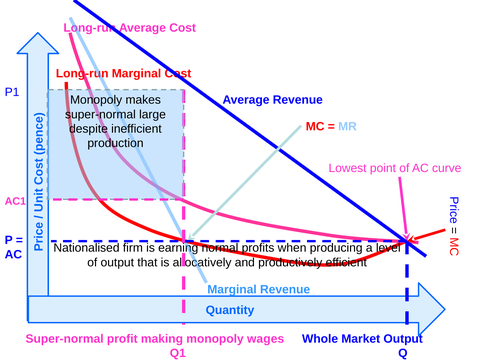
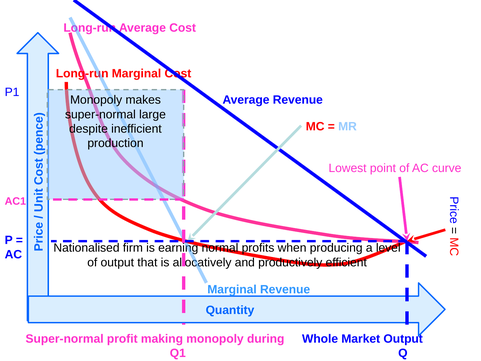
wages: wages -> during (266, 339)
